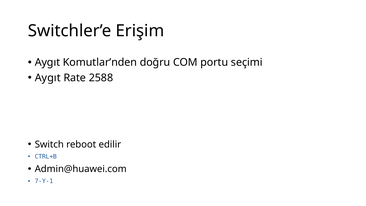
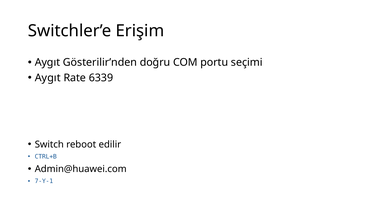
Komutlar’nden: Komutlar’nden -> Gösterilir’nden (100, 62)
2588: 2588 -> 6339 (101, 78)
